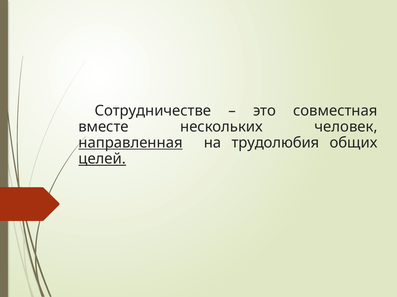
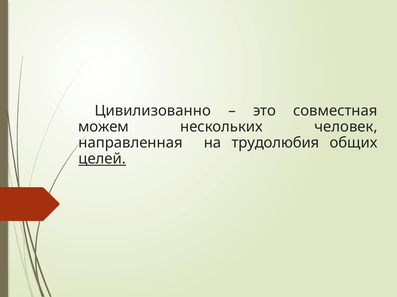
Сотрудничестве: Сотрудничестве -> Цивилизованно (153, 111)
вместе: вместе -> можем (104, 127)
направленная underline: present -> none (131, 143)
